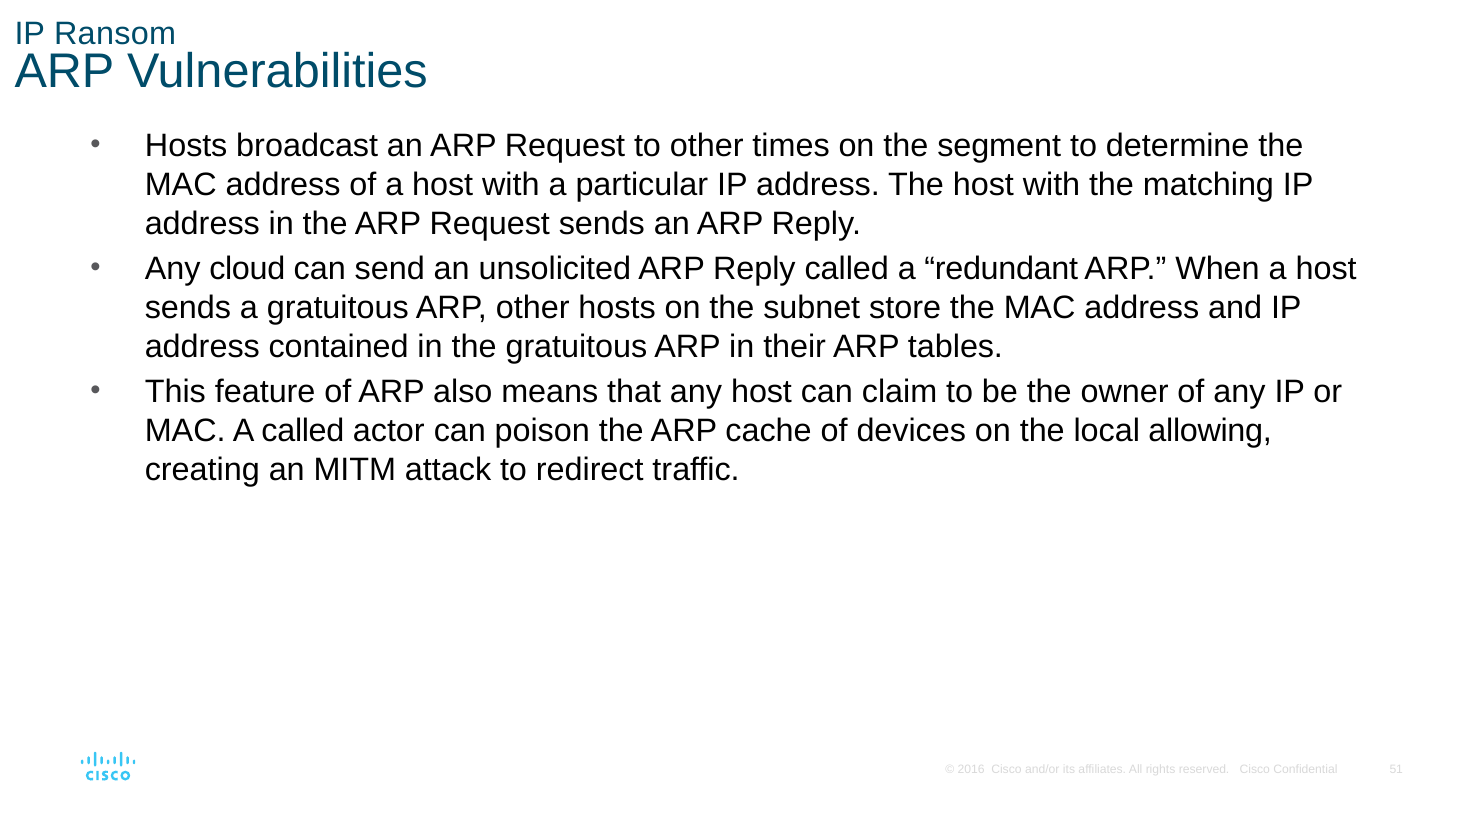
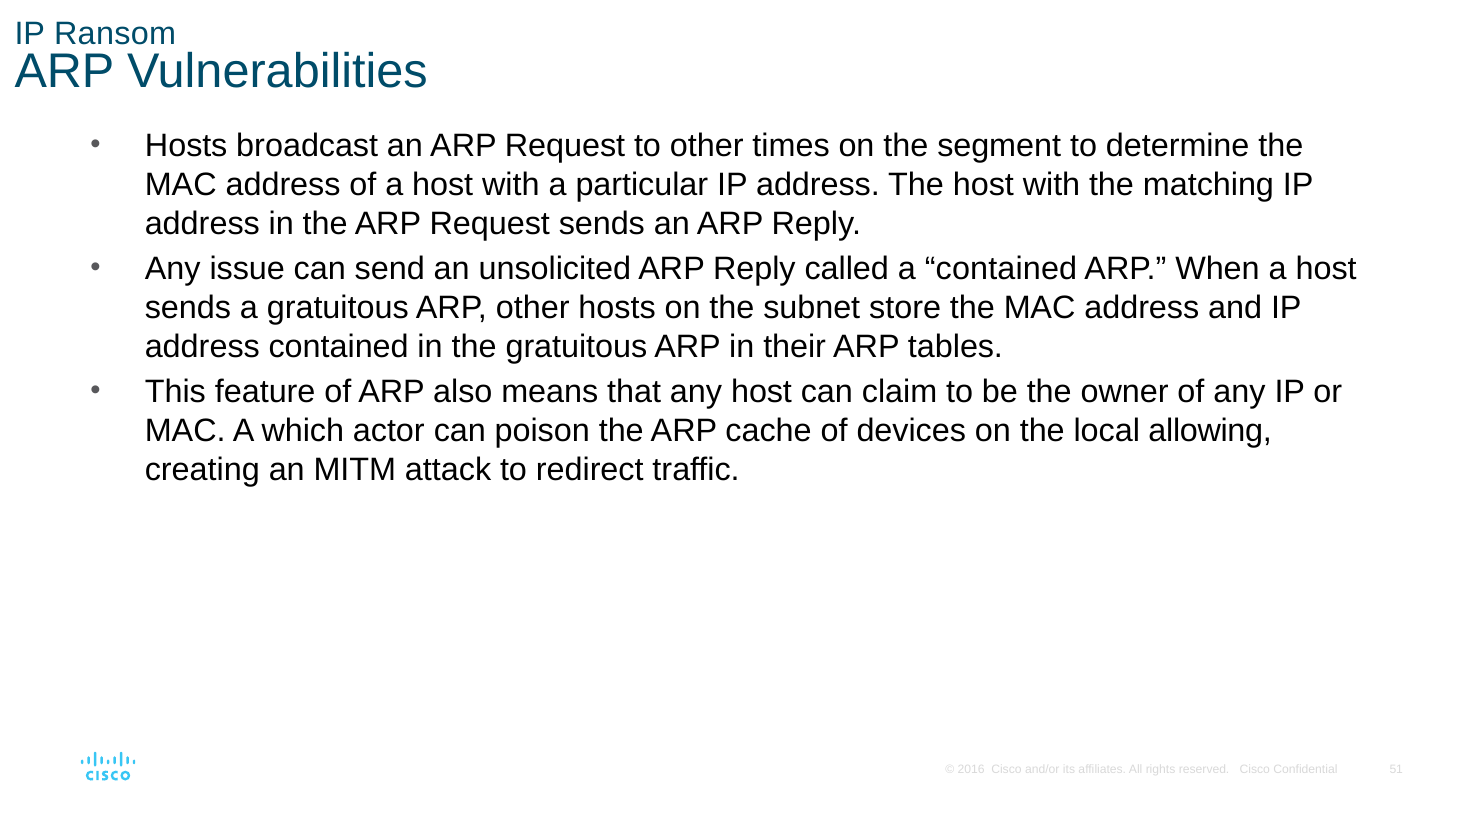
cloud: cloud -> issue (247, 269)
a redundant: redundant -> contained (1001, 269)
A called: called -> which (303, 431)
